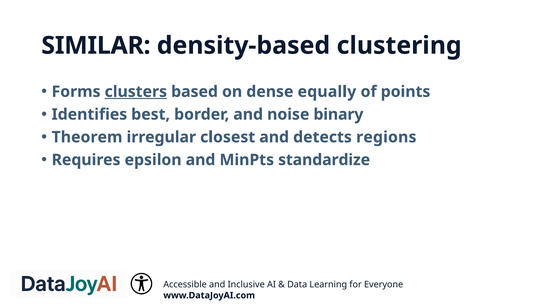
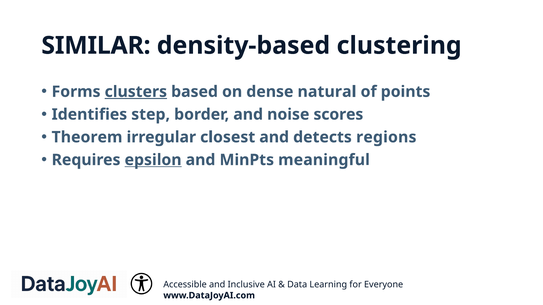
equally: equally -> natural (327, 92)
best: best -> step (151, 115)
binary: binary -> scores (338, 115)
epsilon underline: none -> present (153, 160)
standardize: standardize -> meaningful (324, 160)
